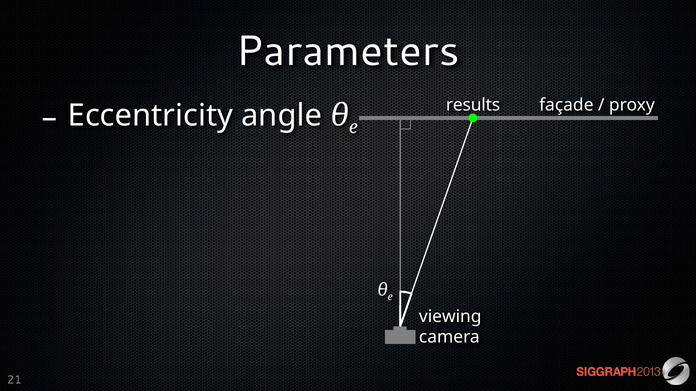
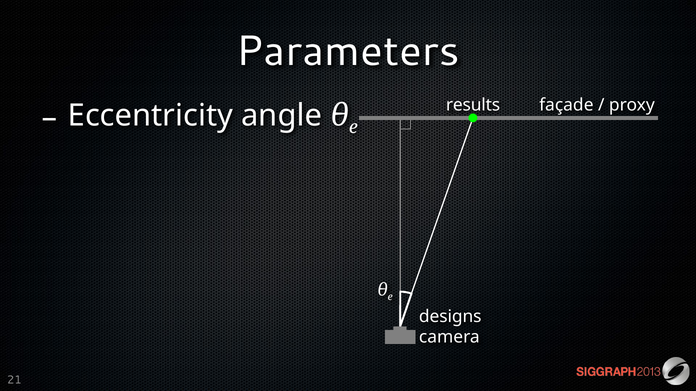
viewing: viewing -> designs (450, 317)
